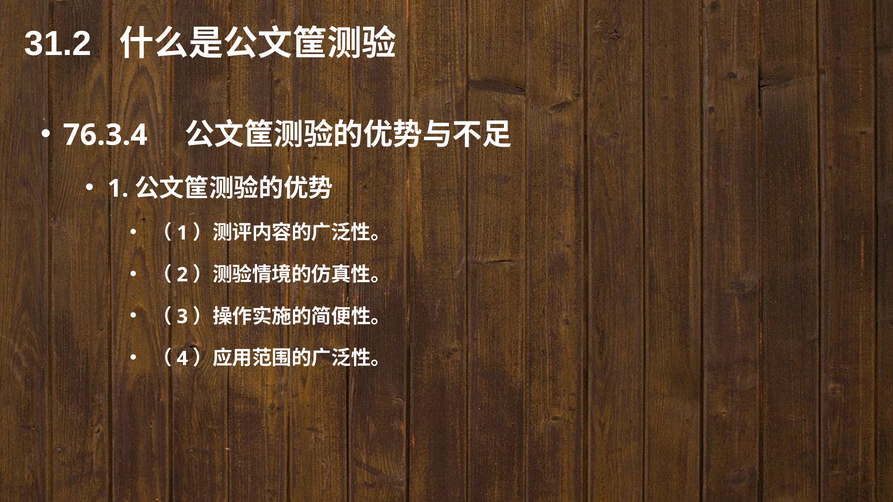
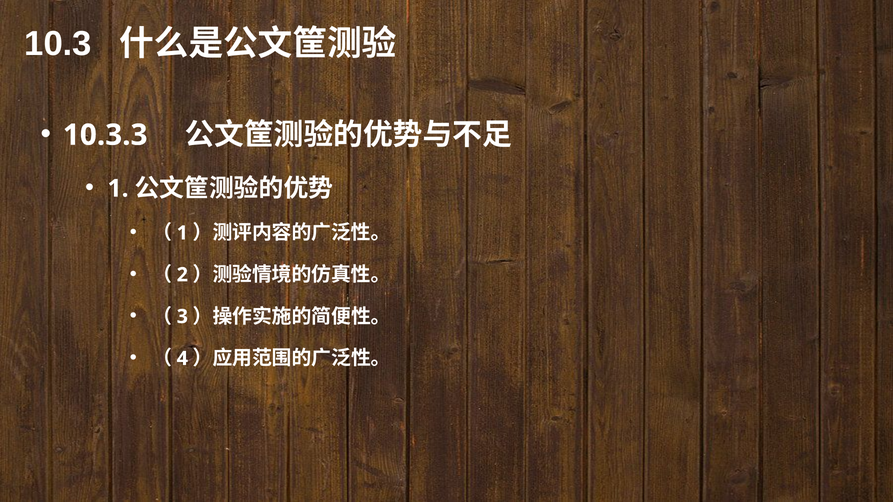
31.2: 31.2 -> 10.3 (58, 44)
76.3.4: 76.3.4 -> 10.3.3 (105, 135)
